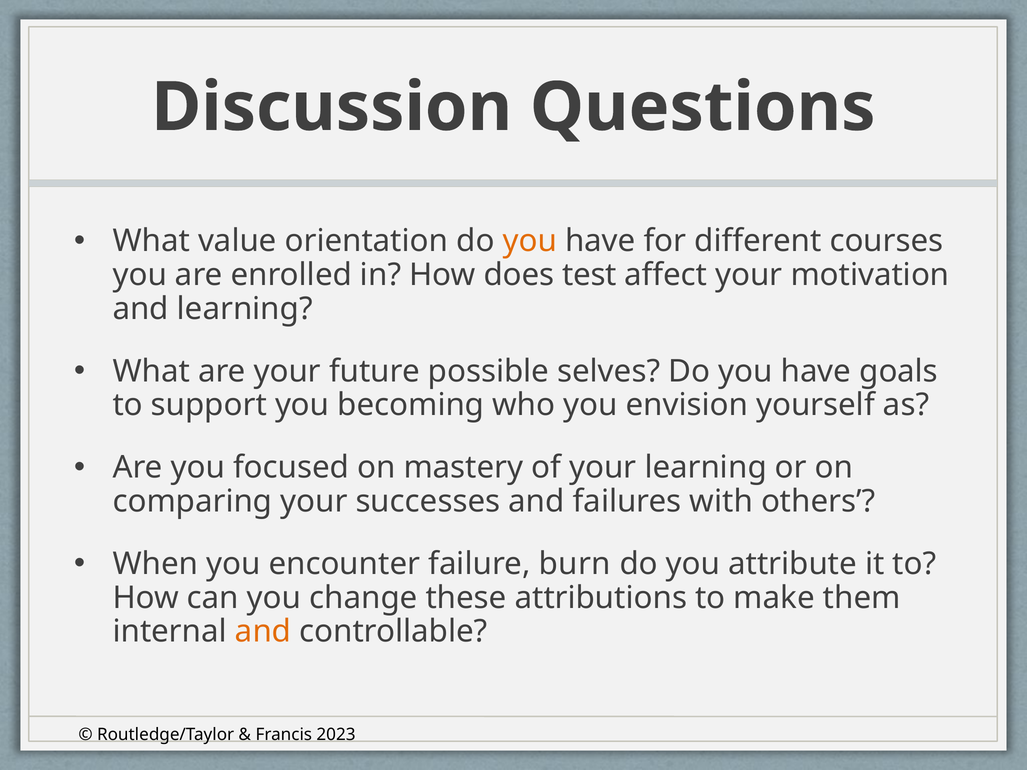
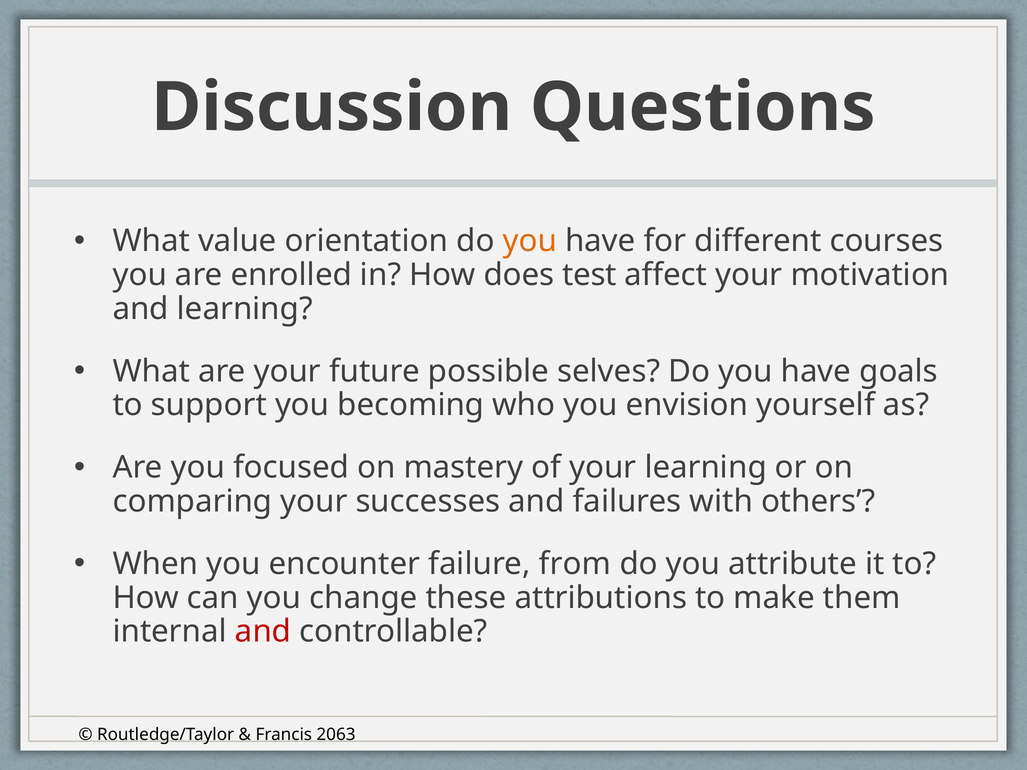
burn: burn -> from (575, 564)
and colour: orange -> red (263, 632)
2023: 2023 -> 2063 (336, 735)
